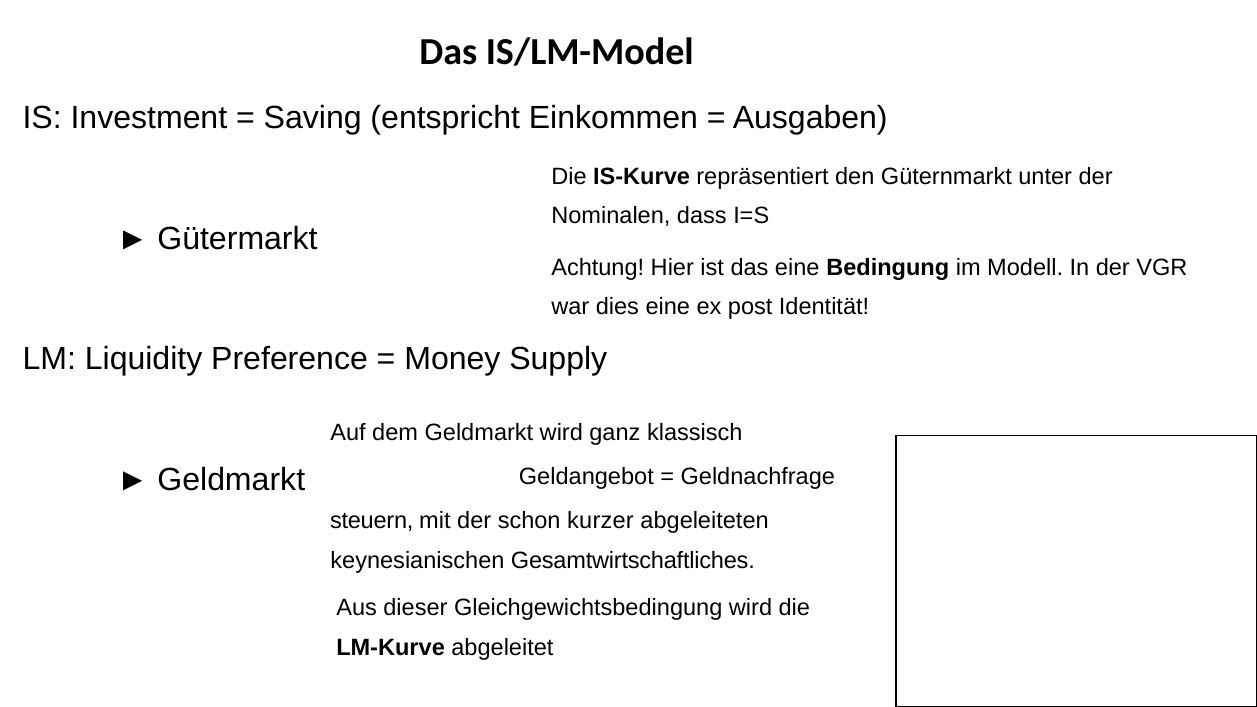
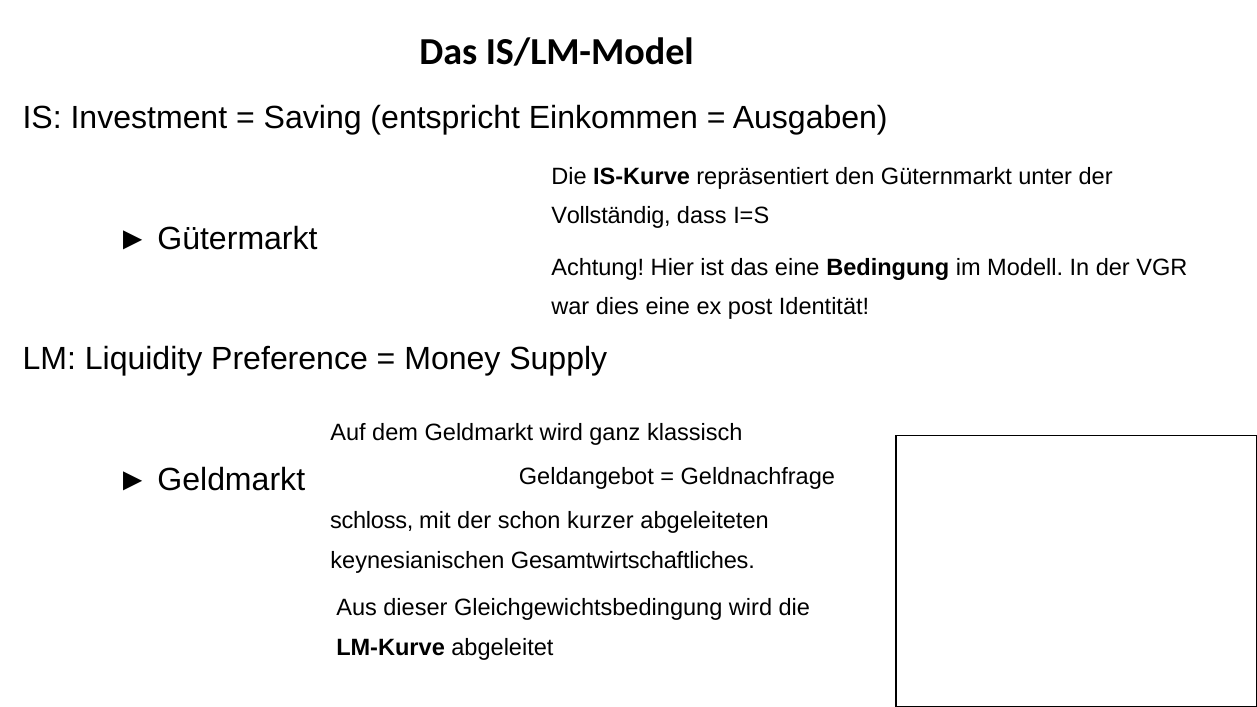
Nominalen: Nominalen -> Vollständig (611, 216)
steuern: steuern -> schloss (372, 521)
